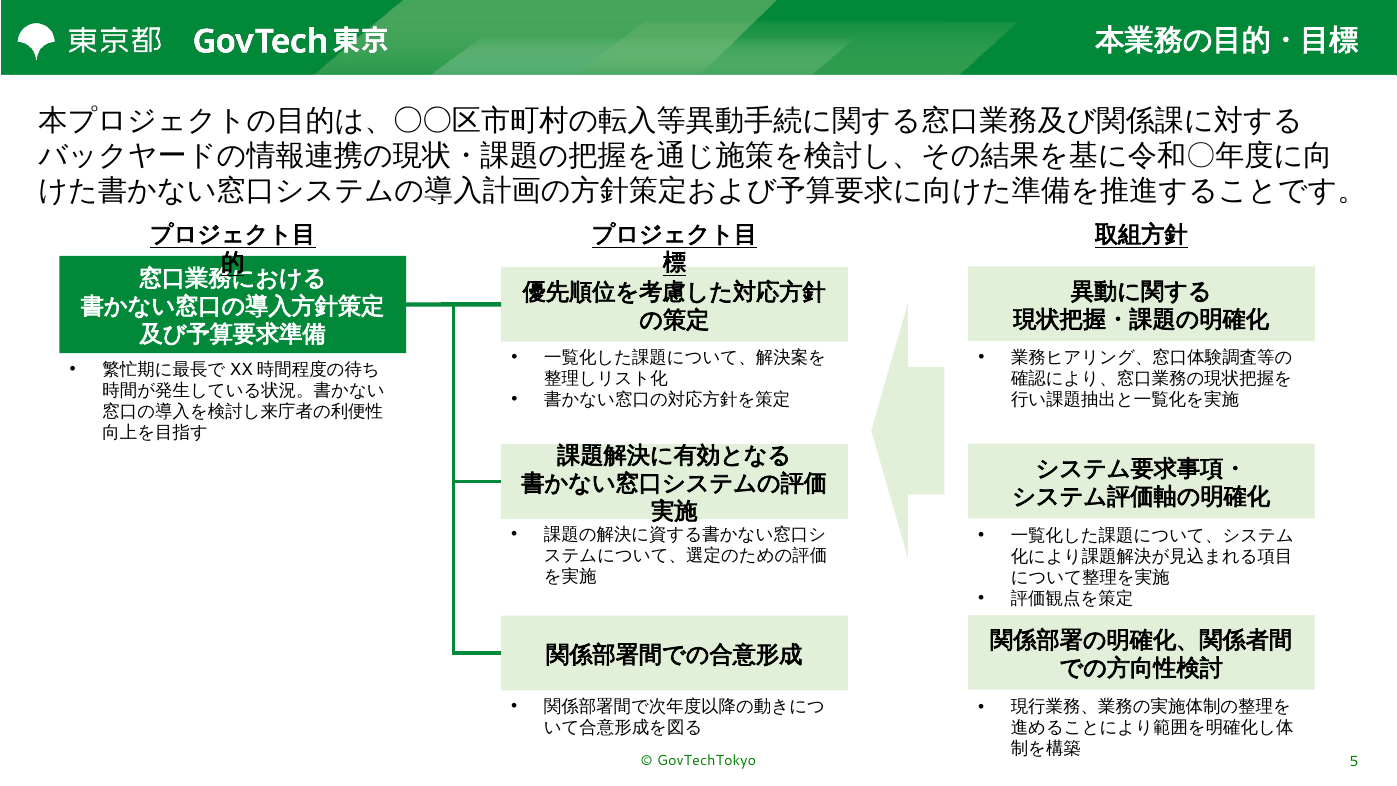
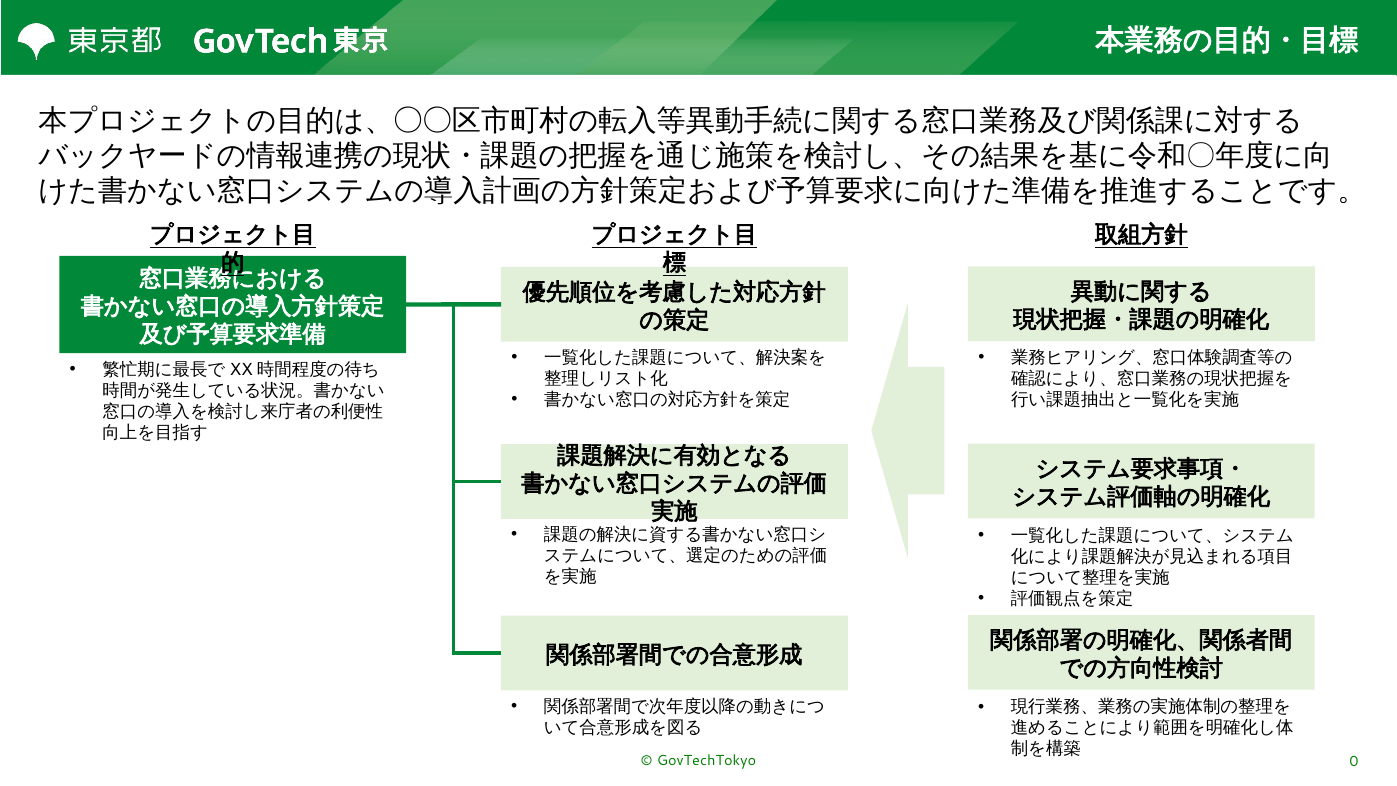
5: 5 -> 0 (1354, 762)
